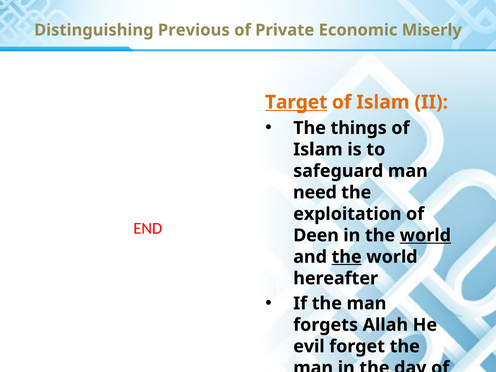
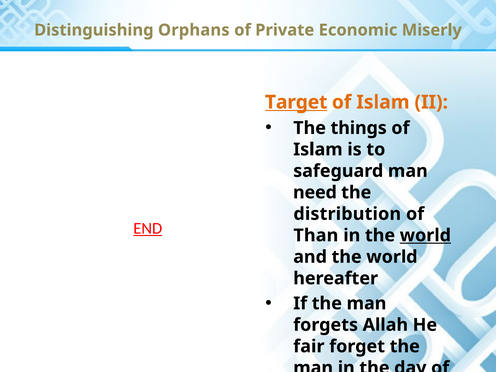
Previous: Previous -> Orphans (194, 30)
exploitation: exploitation -> distribution (347, 214)
END underline: none -> present (148, 228)
Deen: Deen -> Than (316, 235)
the underline: present -> none (347, 257)
evil: evil -> fair (309, 346)
